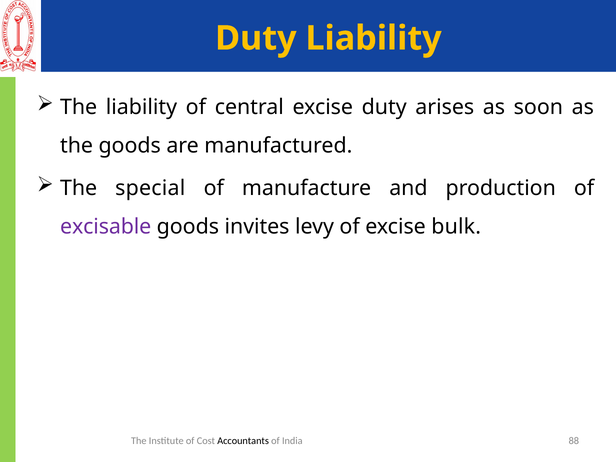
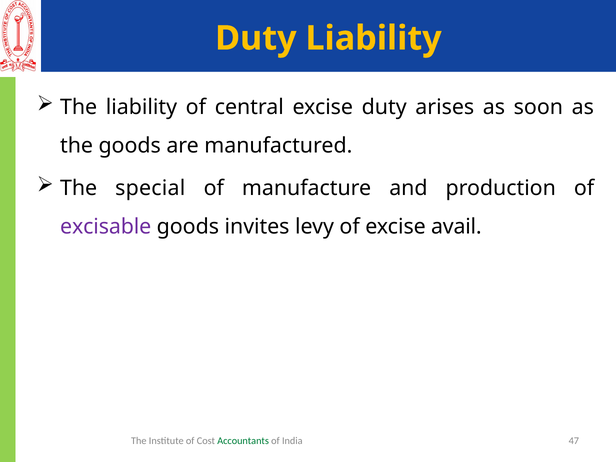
bulk: bulk -> avail (456, 227)
Accountants colour: black -> green (243, 441)
88: 88 -> 47 (574, 441)
